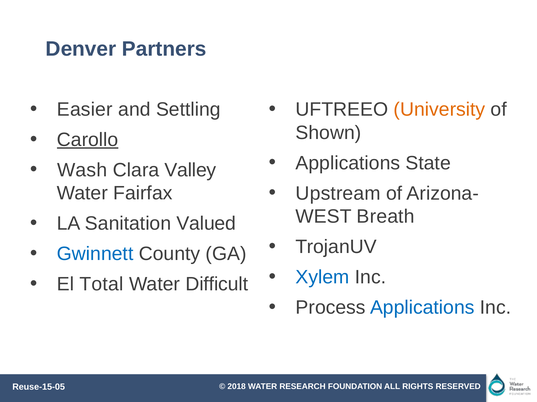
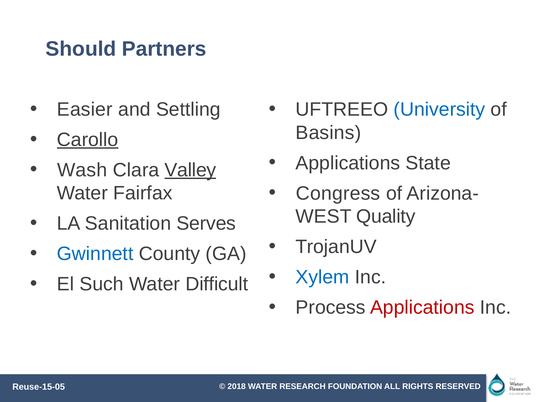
Denver: Denver -> Should (81, 49)
University colour: orange -> blue (439, 110)
Shown: Shown -> Basins (328, 133)
Valley underline: none -> present (190, 170)
Upstream: Upstream -> Congress (338, 194)
Breath: Breath -> Quality (386, 217)
Valued: Valued -> Serves (206, 224)
Total: Total -> Such (102, 285)
Applications colour: blue -> red (422, 308)
